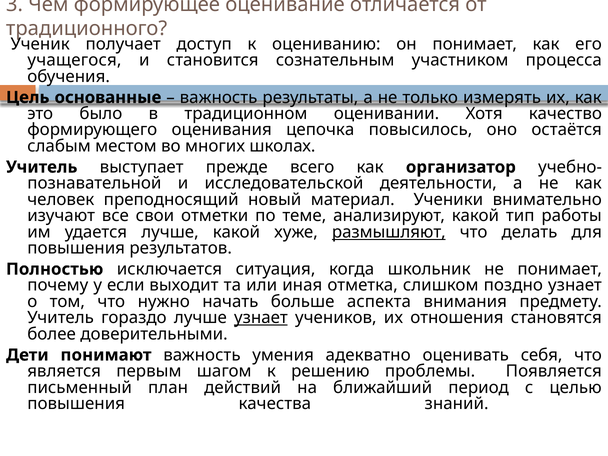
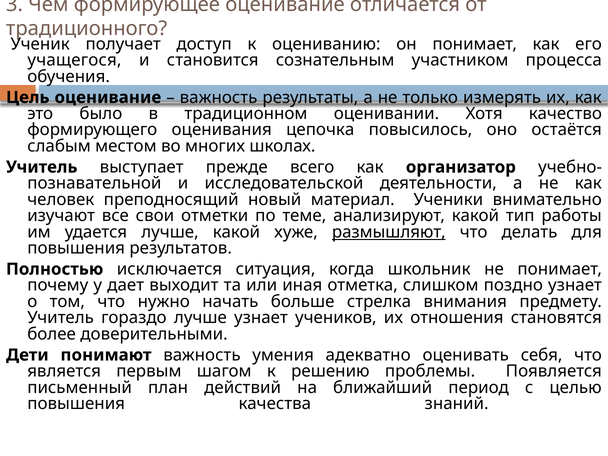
Цель основанные: основанные -> оценивание (108, 97)
если: если -> дает (126, 285)
аспекта: аспекта -> стрелка (379, 302)
узнает underline: present -> none (261, 318)
